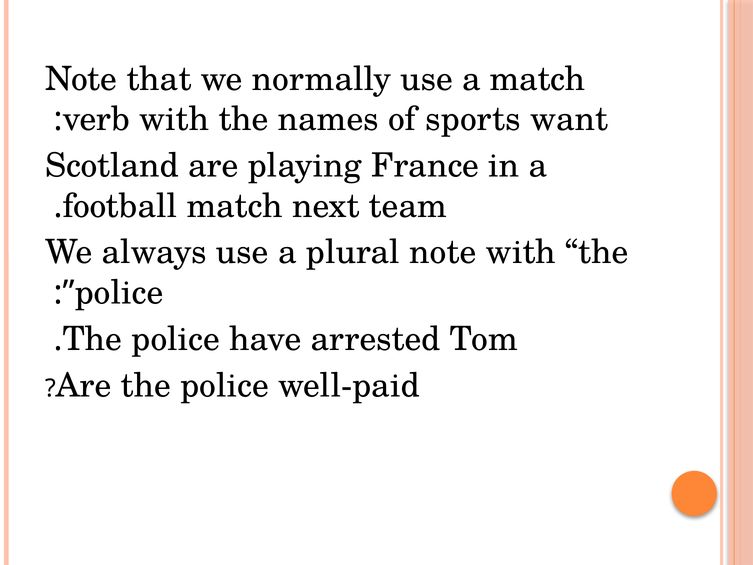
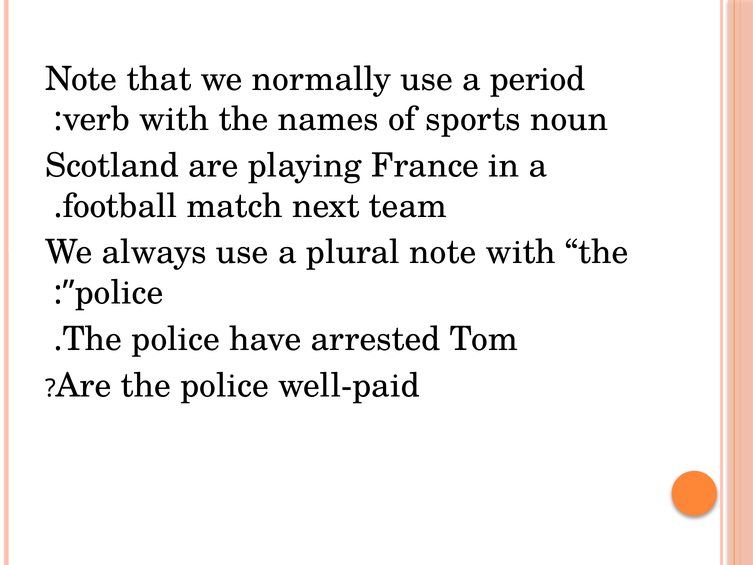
a match: match -> period (538, 79)
want: want -> noun (569, 119)
